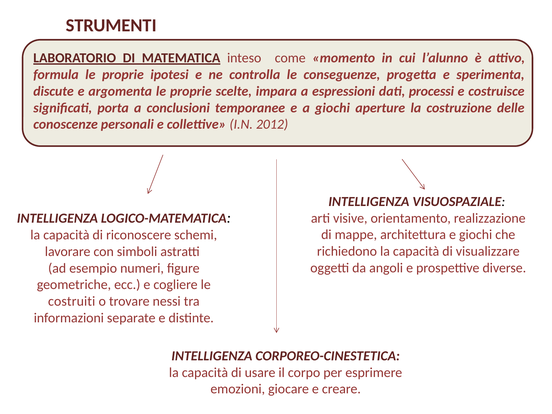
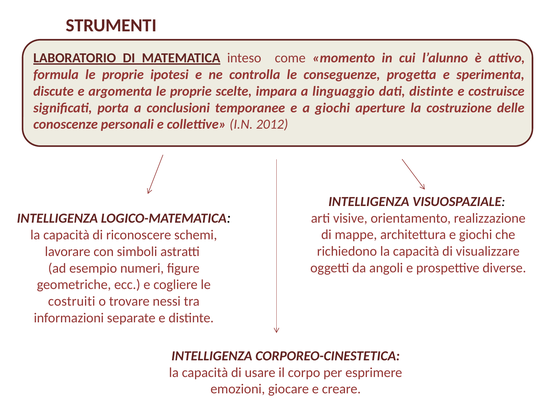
espressioni: espressioni -> linguaggio (344, 91)
dati processi: processi -> distinte (431, 91)
